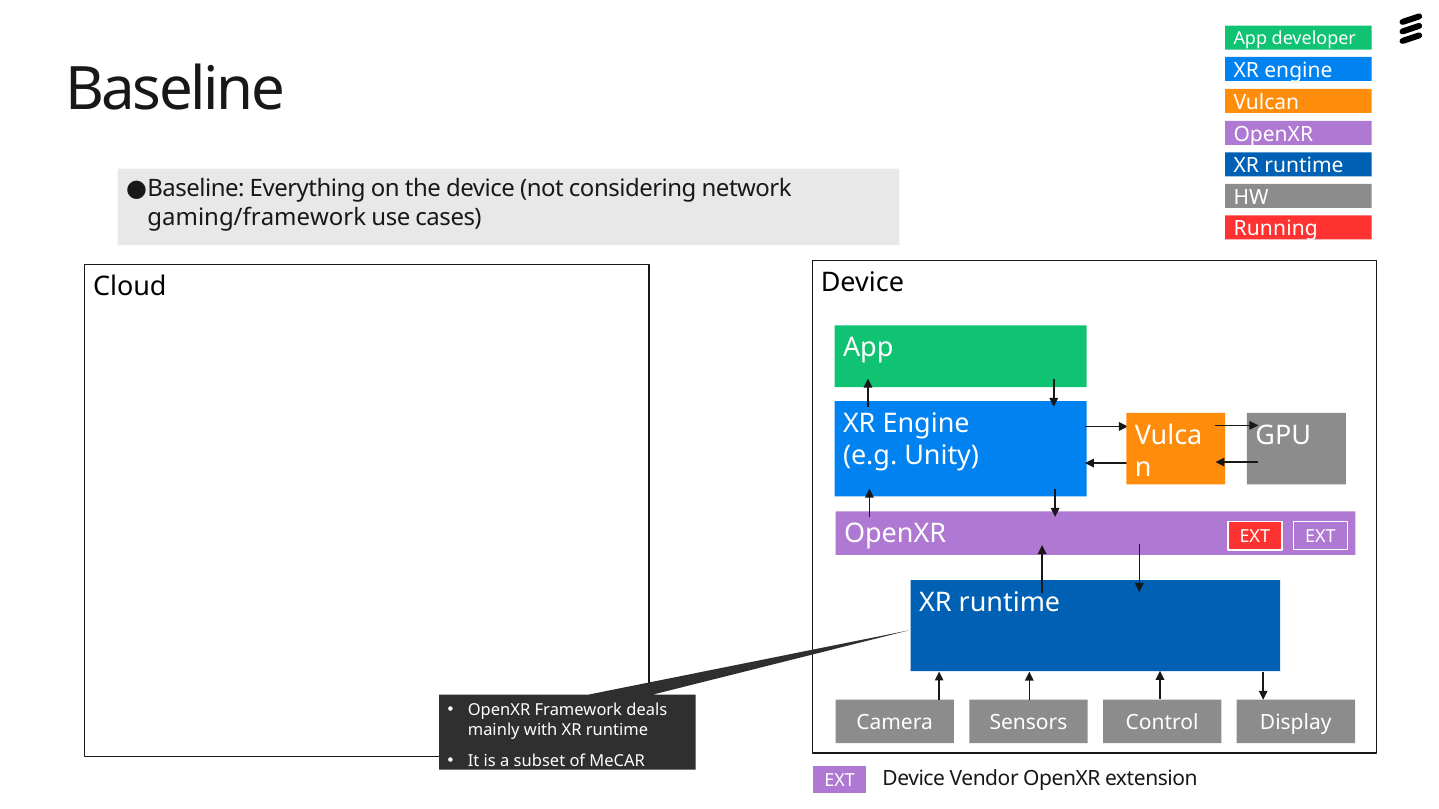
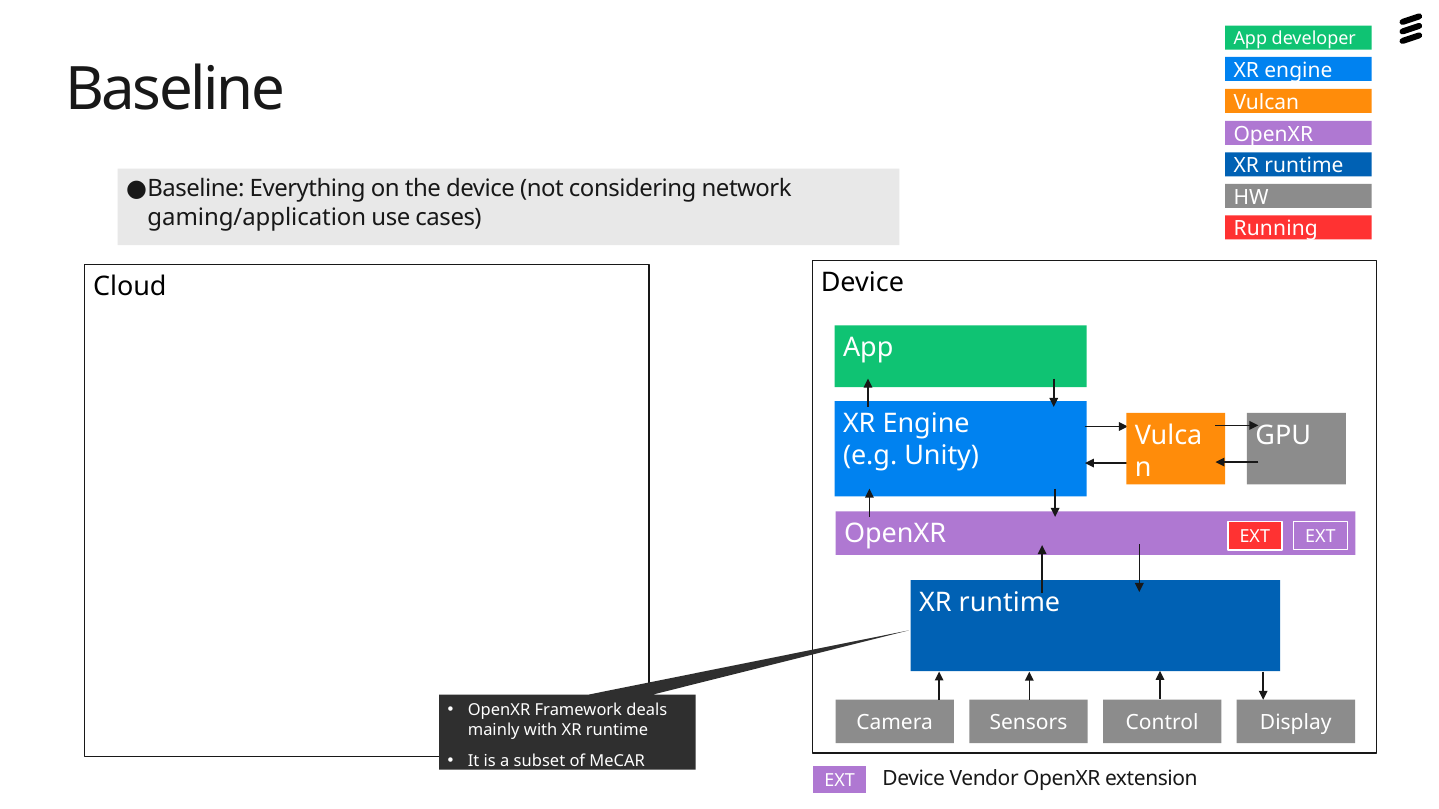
gaming/framework: gaming/framework -> gaming/application (257, 218)
